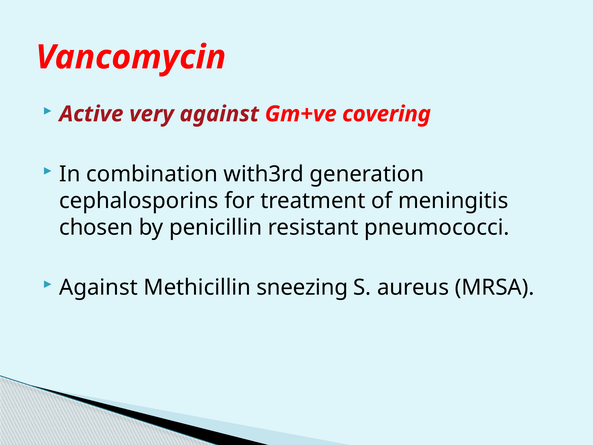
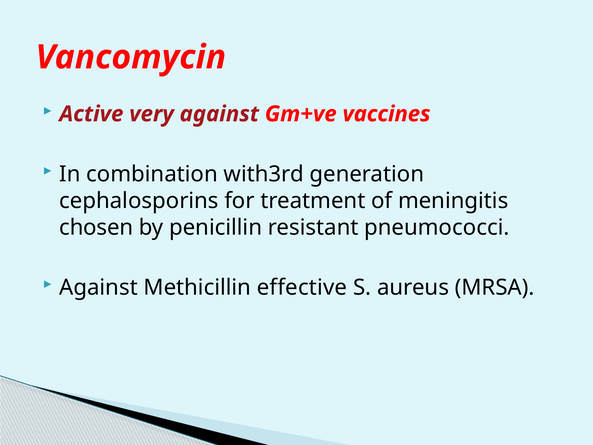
covering: covering -> vaccines (387, 114)
sneezing: sneezing -> effective (302, 287)
